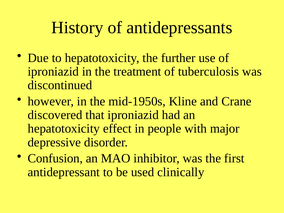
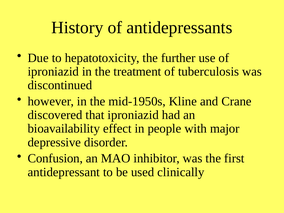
hepatotoxicity: hepatotoxicity -> bioavailability (64, 129)
